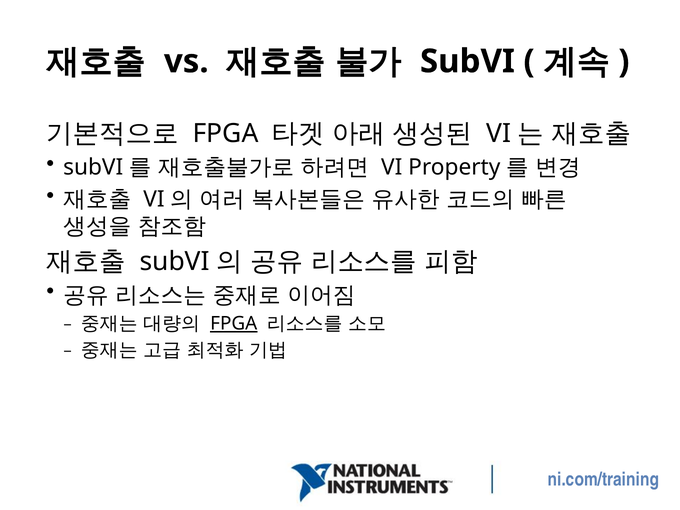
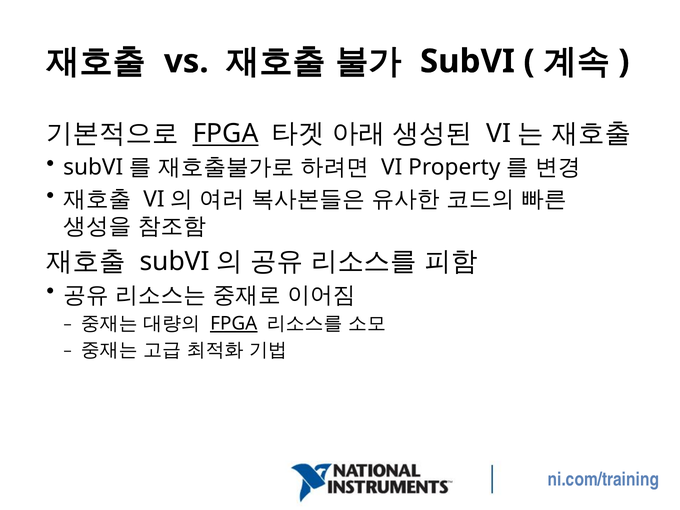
FPGA underline: none -> present (226, 134)
